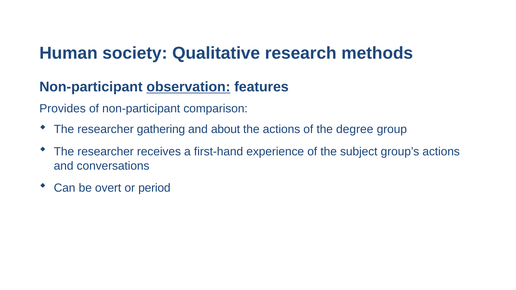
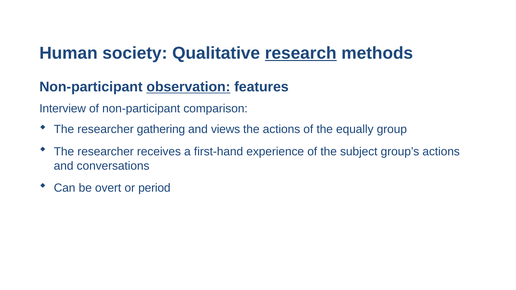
research underline: none -> present (301, 53)
Provides: Provides -> Interview (63, 109)
about: about -> views (226, 129)
degree: degree -> equally (355, 129)
